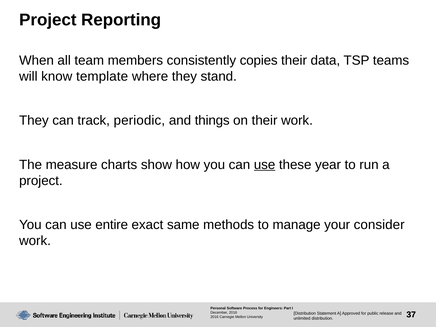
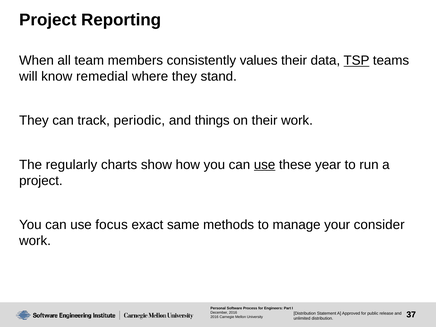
copies: copies -> values (259, 61)
TSP underline: none -> present (357, 61)
template: template -> remedial (102, 76)
measure: measure -> regularly (72, 165)
entire: entire -> focus (112, 225)
